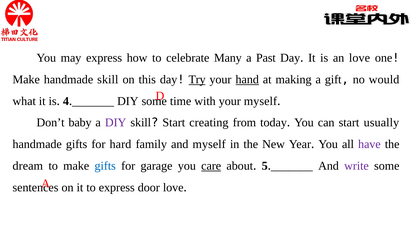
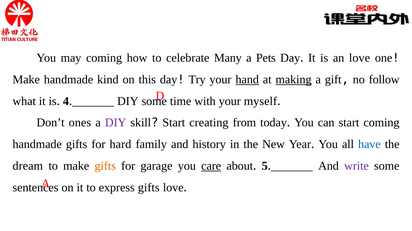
may express: express -> coming (104, 58)
Past: Past -> Pets (266, 58)
handmade skill: skill -> kind (108, 80)
Try underline: present -> none (197, 80)
making underline: none -> present (294, 80)
would: would -> follow (384, 80)
baby: baby -> ones (80, 123)
start usually: usually -> coming (381, 123)
and myself: myself -> history (209, 145)
have colour: purple -> blue (369, 145)
gifts colour: blue -> orange (105, 166)
express door: door -> gifts (149, 188)
